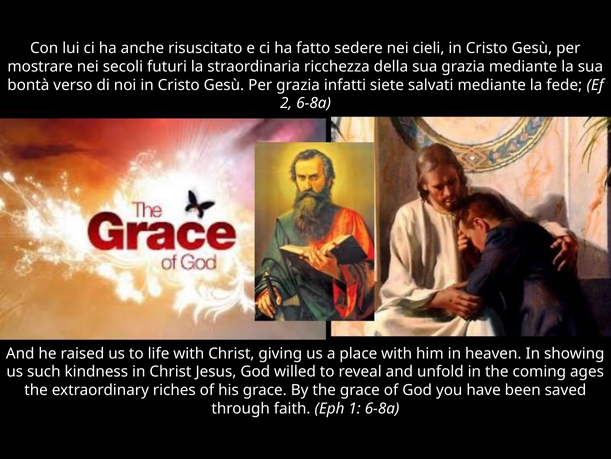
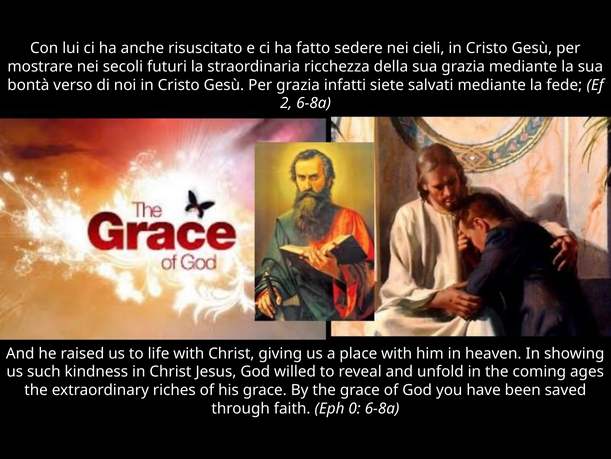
1: 1 -> 0 (355, 408)
